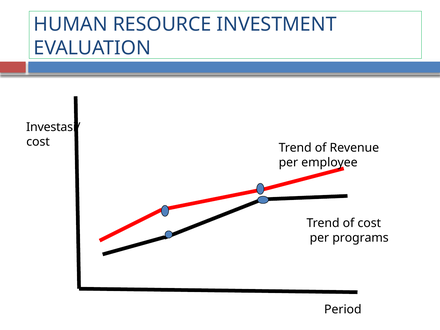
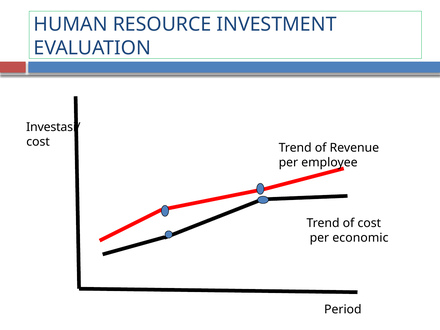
programs: programs -> economic (360, 238)
